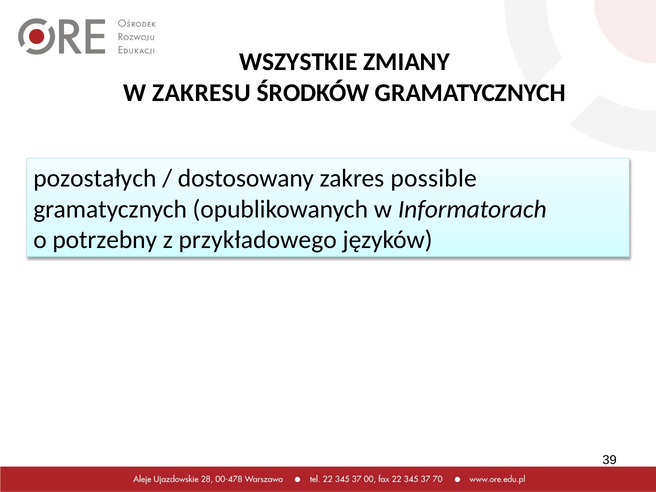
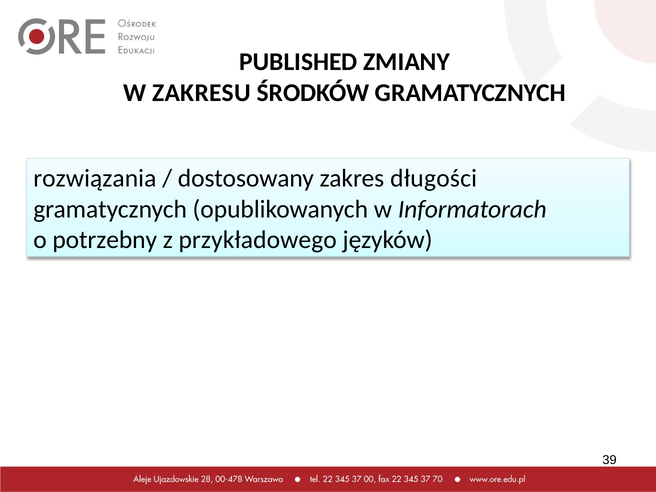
WSZYSTKIE: WSZYSTKIE -> PUBLISHED (298, 62)
pozostałych: pozostałych -> rozwiązania (95, 178)
possible: possible -> długości (434, 178)
